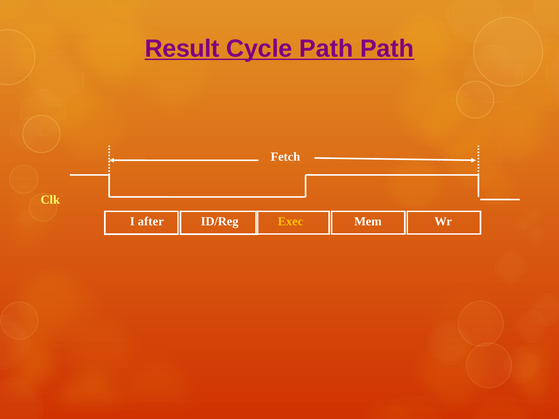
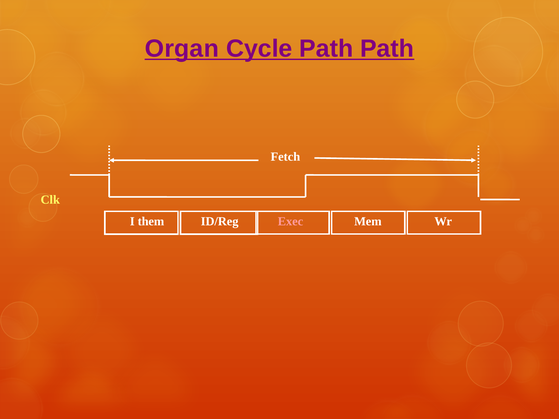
Result: Result -> Organ (182, 49)
after: after -> them (151, 221)
Exec colour: yellow -> pink (291, 221)
